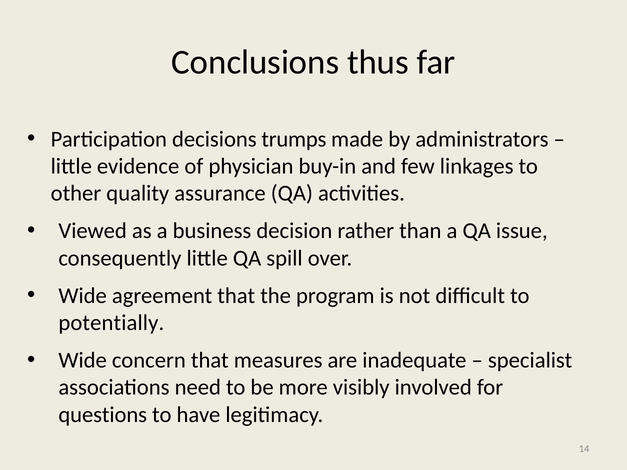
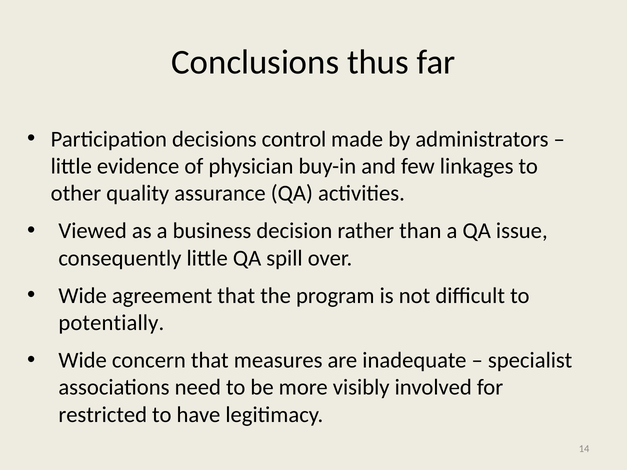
trumps: trumps -> control (294, 139)
questions: questions -> restricted (103, 415)
